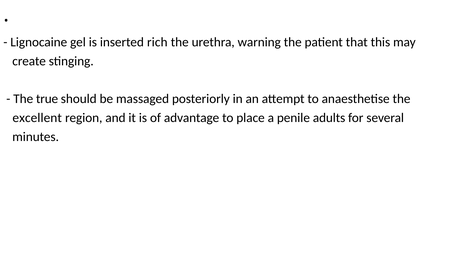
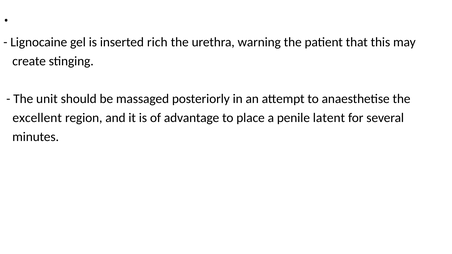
true: true -> unit (47, 99)
adults: adults -> latent (329, 118)
